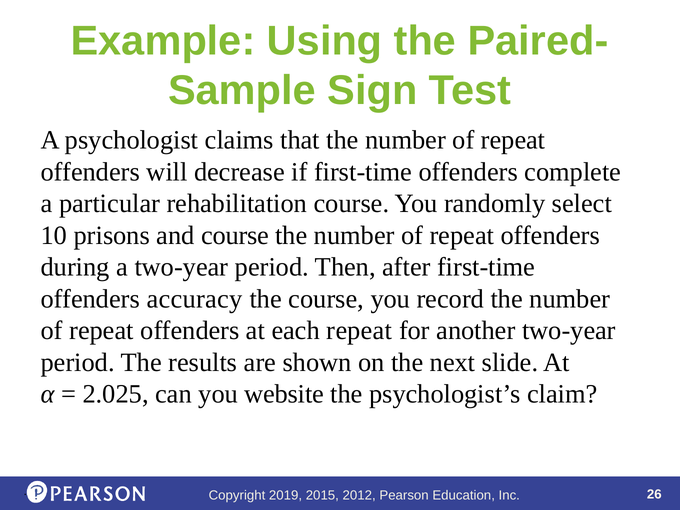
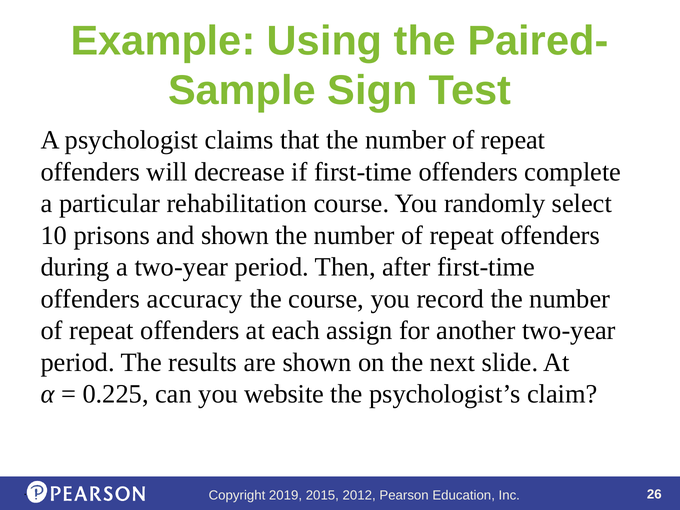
and course: course -> shown (235, 235)
each repeat: repeat -> assign (359, 331)
2.025: 2.025 -> 0.225 (116, 394)
